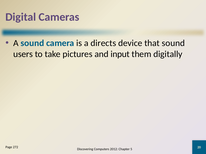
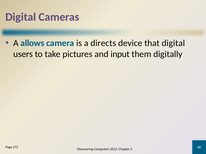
A sound: sound -> allows (32, 43)
that sound: sound -> digital (173, 43)
